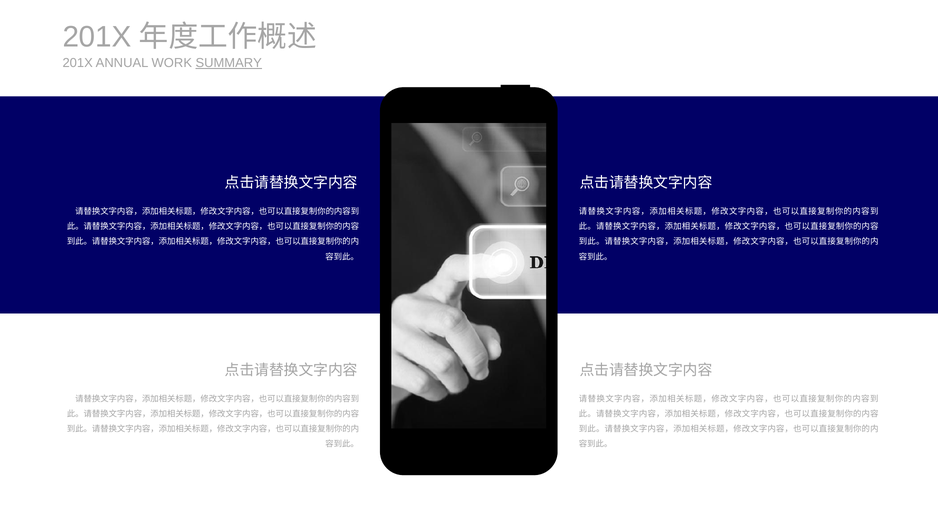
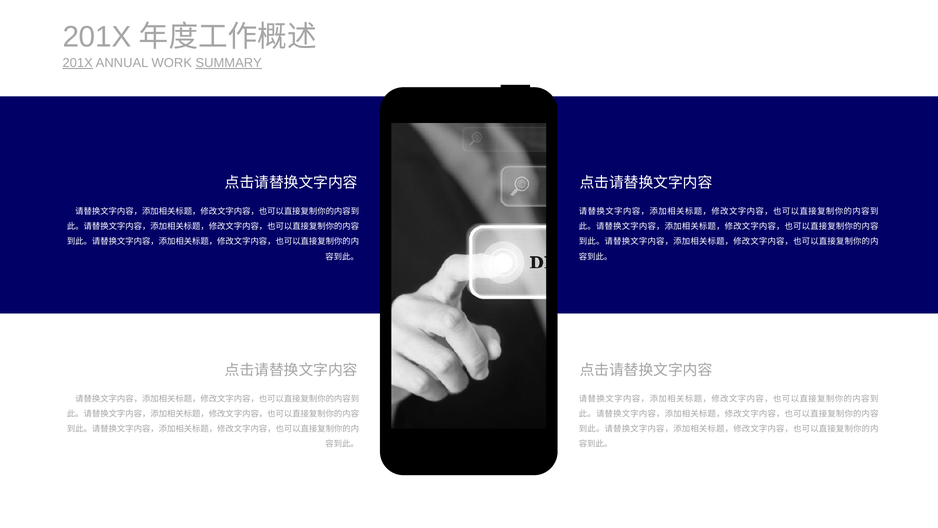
201X underline: none -> present (78, 63)
